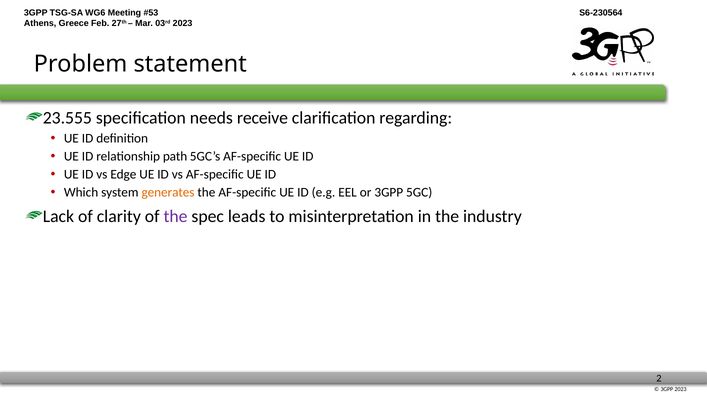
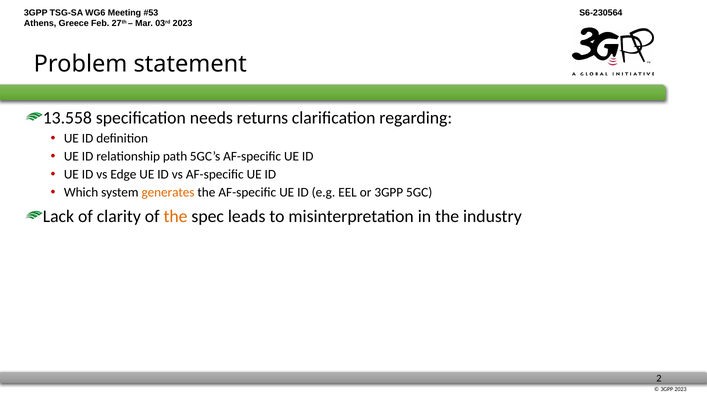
23.555: 23.555 -> 13.558 (67, 118)
receive: receive -> returns (262, 118)
the colour: purple -> orange (176, 216)
